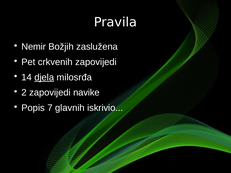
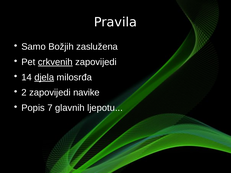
Nemir: Nemir -> Samo (34, 47)
crkvenih underline: none -> present (55, 62)
iskrivio: iskrivio -> ljepotu (105, 108)
